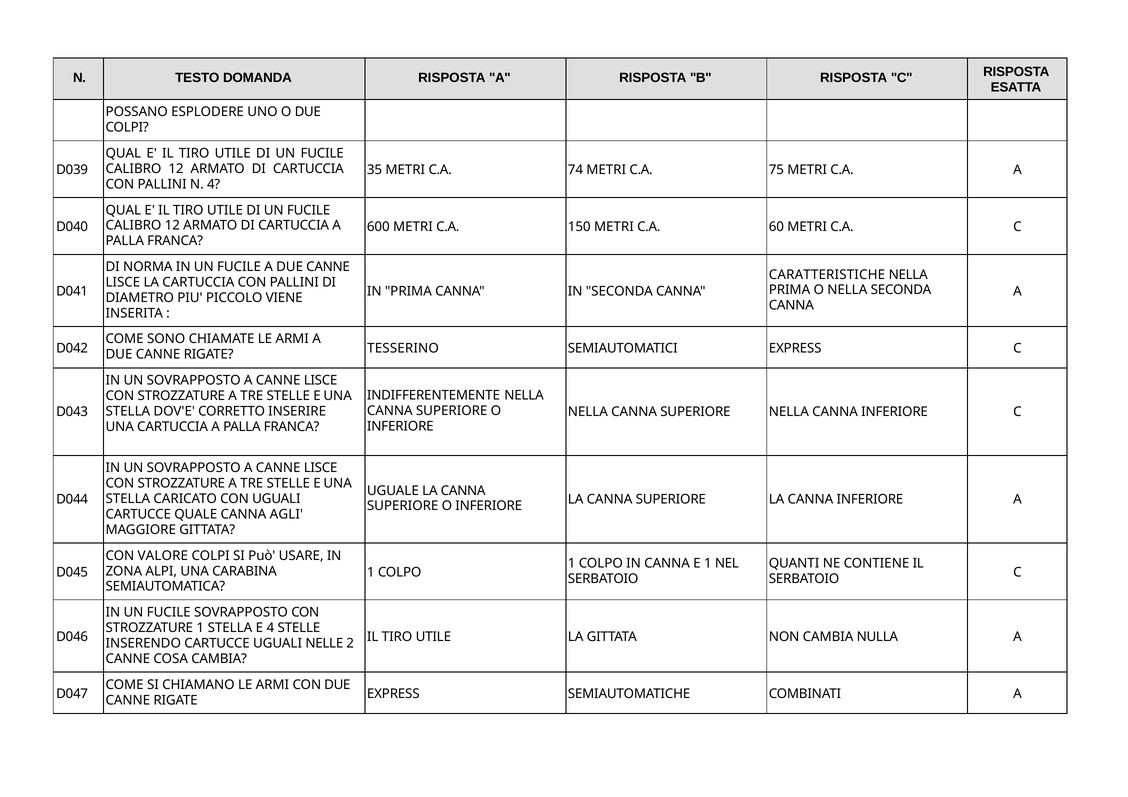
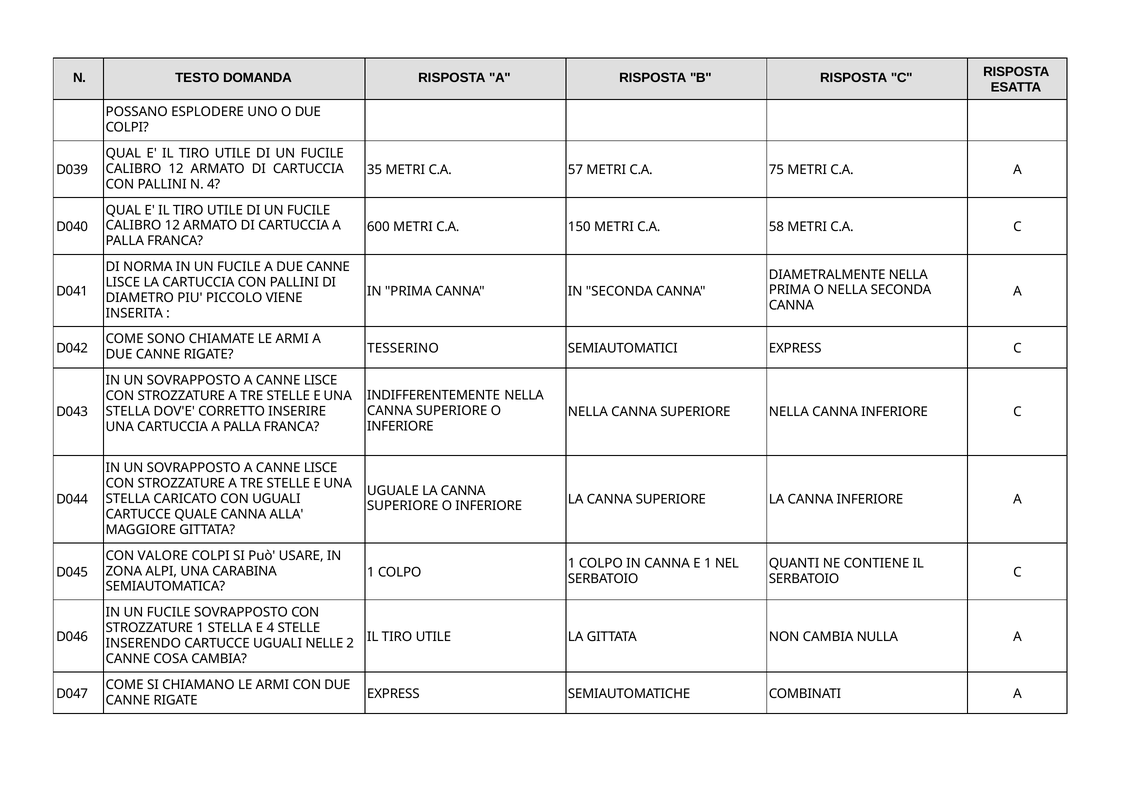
74: 74 -> 57 (575, 170)
60: 60 -> 58 (776, 227)
CARATTERISTICHE: CARATTERISTICHE -> DIAMETRALMENTE (827, 275)
AGLI: AGLI -> ALLA (287, 515)
